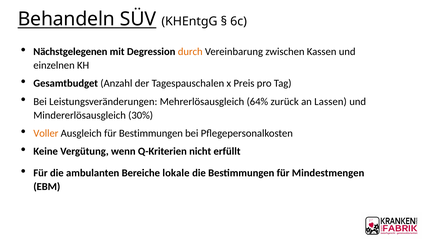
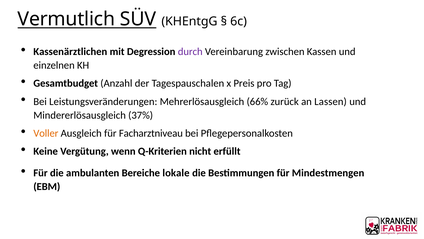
Behandeln: Behandeln -> Vermutlich (66, 19)
Nächstgelegenen: Nächstgelegenen -> Kassenärztlichen (70, 52)
durch colour: orange -> purple (190, 52)
64%: 64% -> 66% (257, 101)
30%: 30% -> 37% (141, 115)
für Bestimmungen: Bestimmungen -> Facharztniveau (151, 133)
